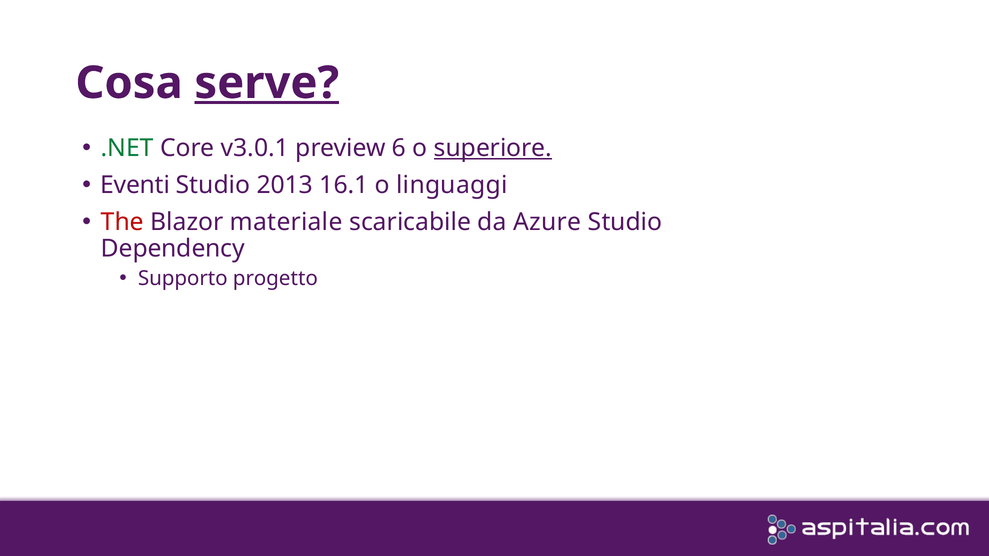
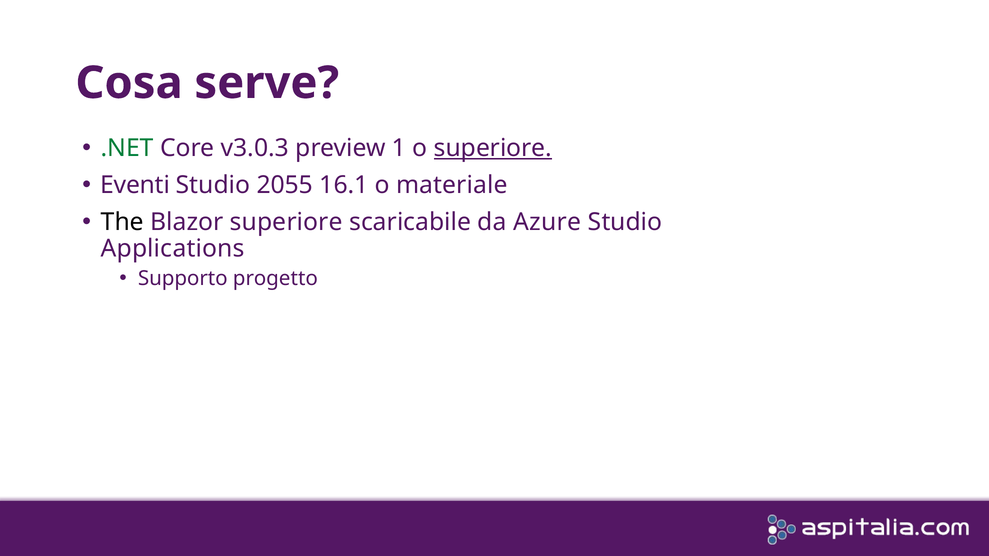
serve underline: present -> none (267, 83)
v3.0.1: v3.0.1 -> v3.0.3 (255, 148)
6: 6 -> 1 (399, 148)
2013: 2013 -> 2055 (285, 185)
linguaggi: linguaggi -> materiale (452, 185)
The colour: red -> black (122, 222)
Blazor materiale: materiale -> superiore (286, 222)
Dependency: Dependency -> Applications (173, 249)
